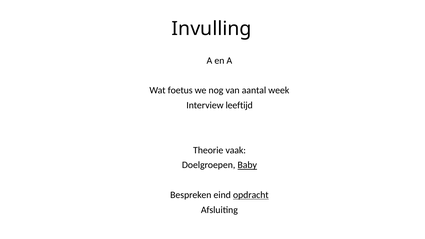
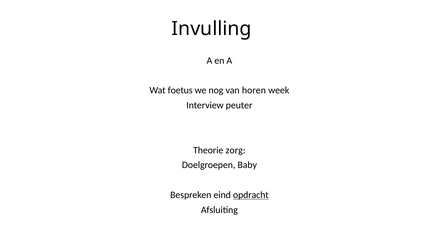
aantal: aantal -> horen (254, 90)
leeftijd: leeftijd -> peuter (239, 105)
vaak: vaak -> zorg (236, 150)
Baby underline: present -> none (247, 165)
